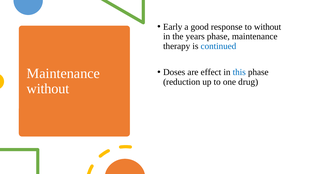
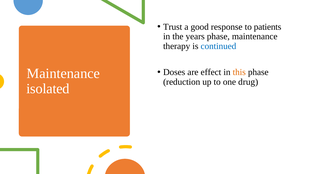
Early: Early -> Trust (173, 27)
to without: without -> patients (268, 27)
this colour: blue -> orange (239, 72)
without: without -> isolated (48, 89)
